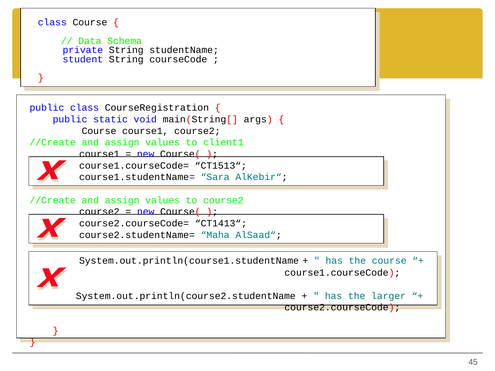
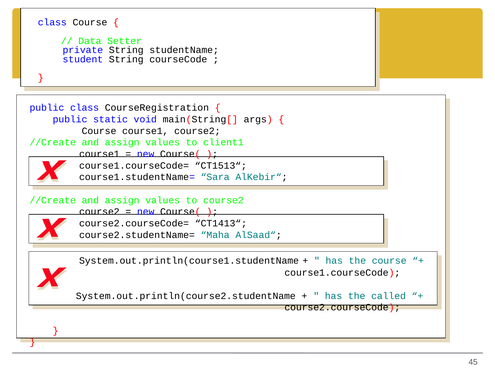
Schema: Schema -> Setter (125, 41)
larger: larger -> called (389, 296)
